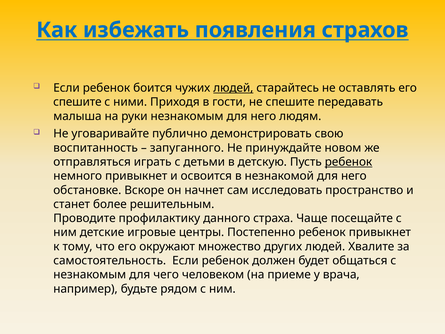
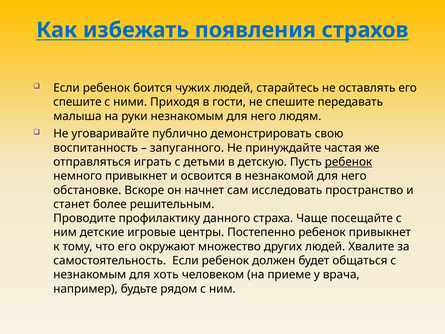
людей underline: present -> none (233, 88)
новом: новом -> частая (343, 148)
чего: чего -> хоть (166, 275)
